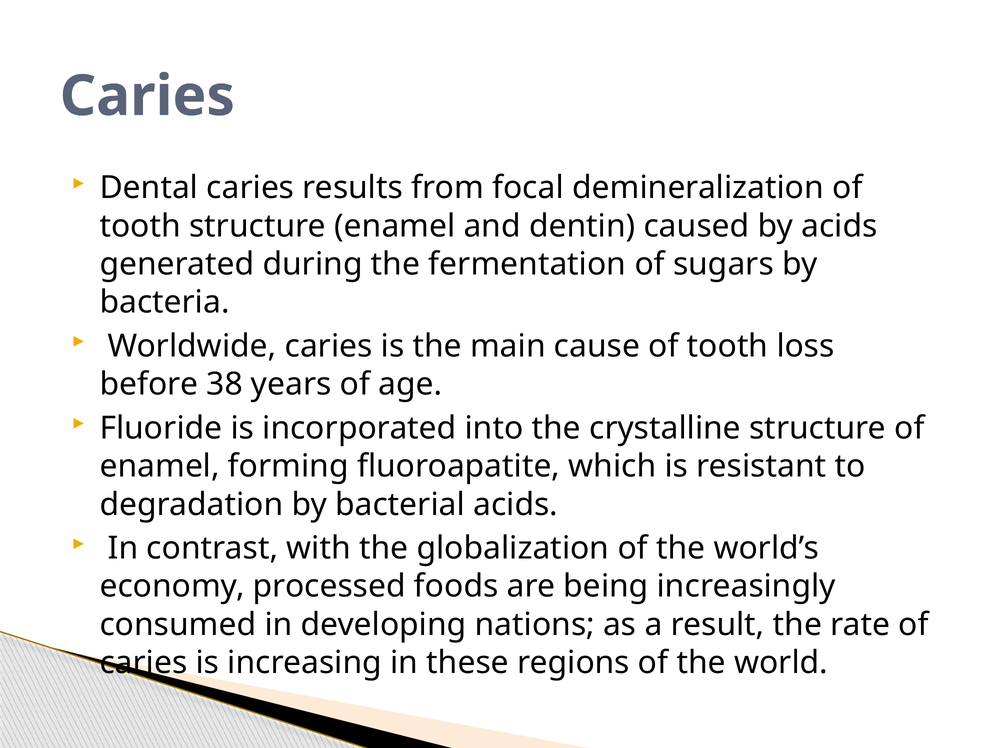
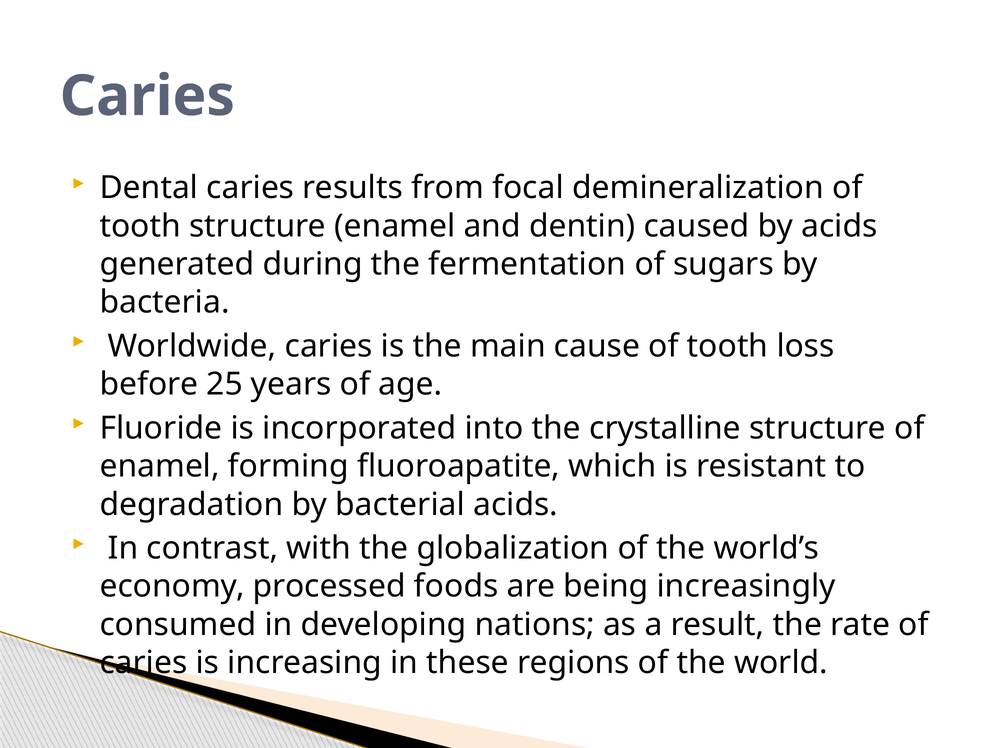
38: 38 -> 25 (225, 385)
